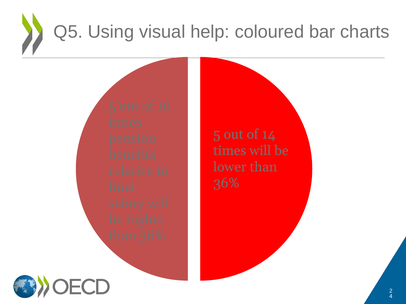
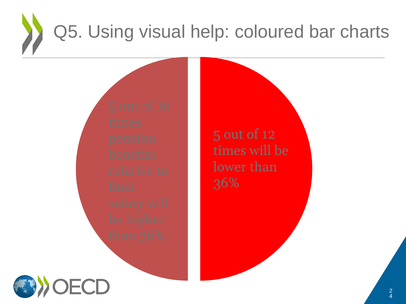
14: 14 -> 12 (269, 135)
